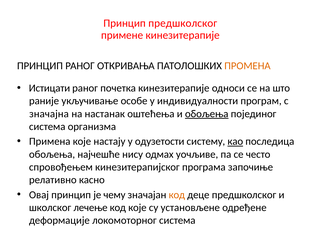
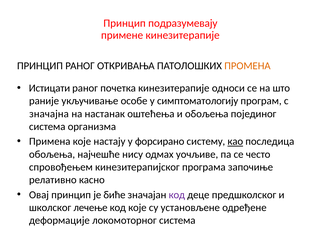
Принцип предшколског: предшколског -> подразумевају (183, 23)
индивидуалности: индивидуалности -> симптоматологију (198, 101)
обољења underline: present -> none (207, 114)
одузетости: одузетости -> форсирано (160, 141)
чему: чему -> биће (114, 195)
код colour: orange -> purple (177, 195)
